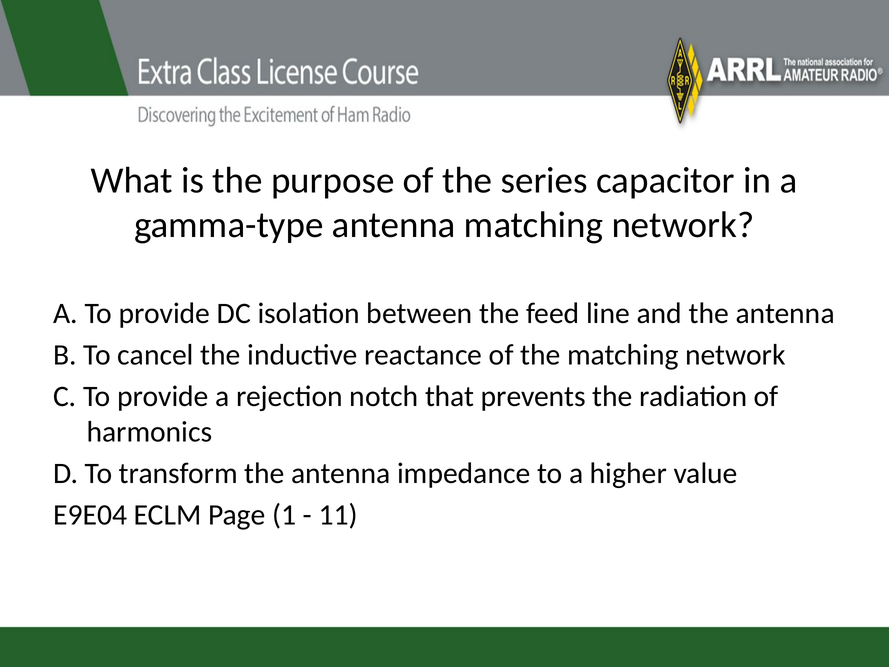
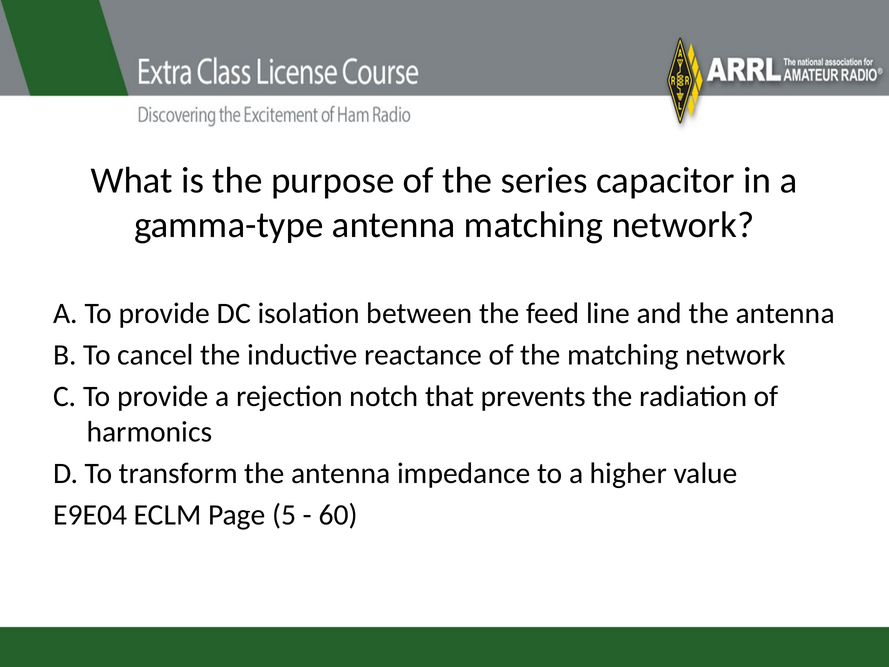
1: 1 -> 5 (284, 515)
11: 11 -> 60 (338, 515)
